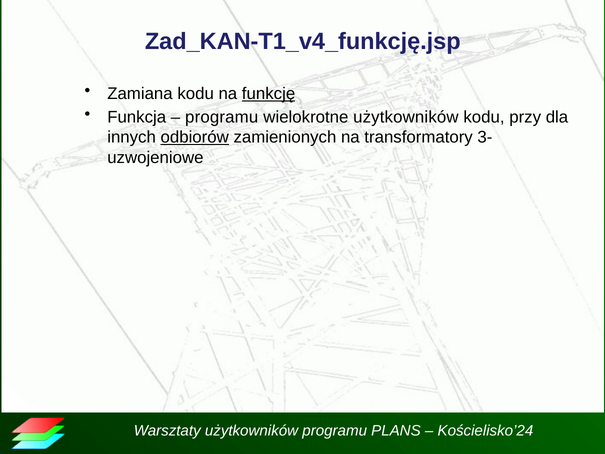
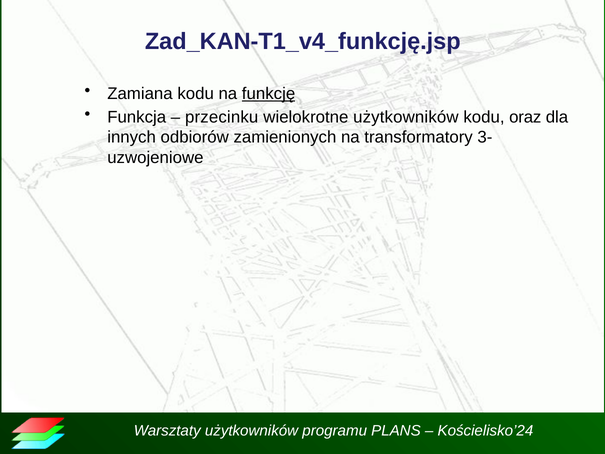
programu: programu -> przecinku (222, 117)
przy: przy -> oraz (525, 117)
odbiorów underline: present -> none (195, 137)
